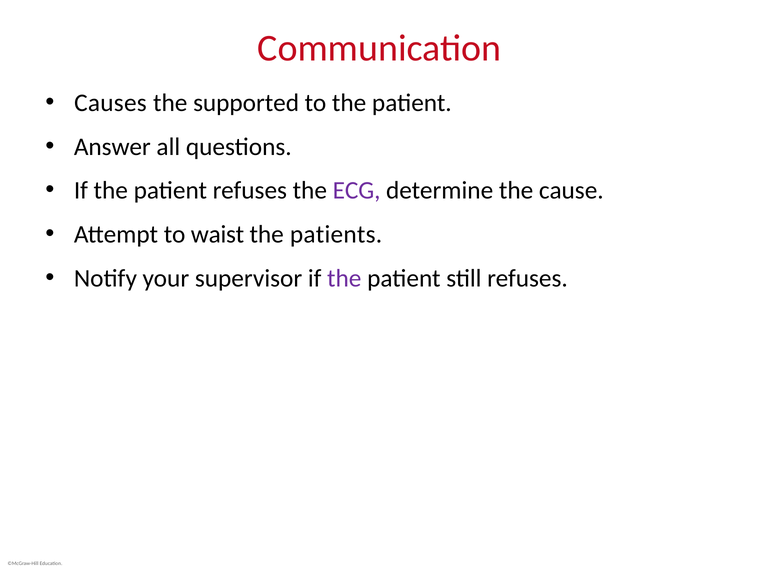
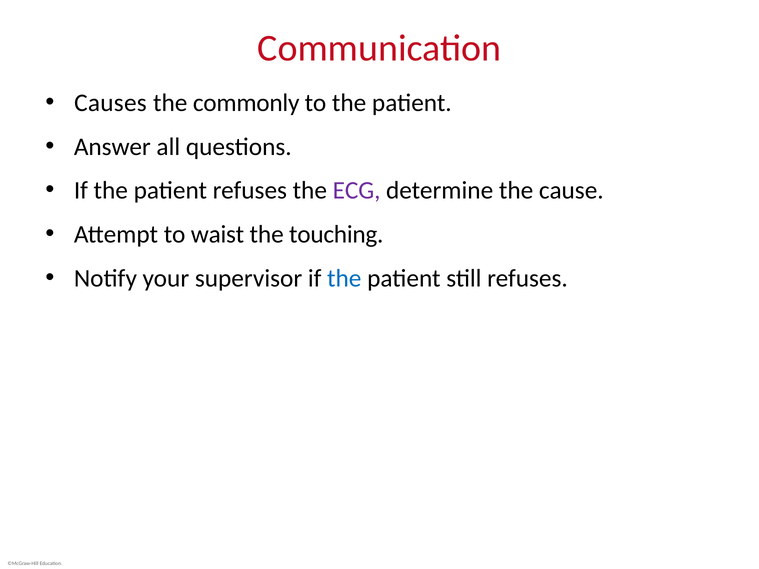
supported: supported -> commonly (246, 103)
patients: patients -> touching (336, 234)
the colour: purple -> blue (344, 278)
